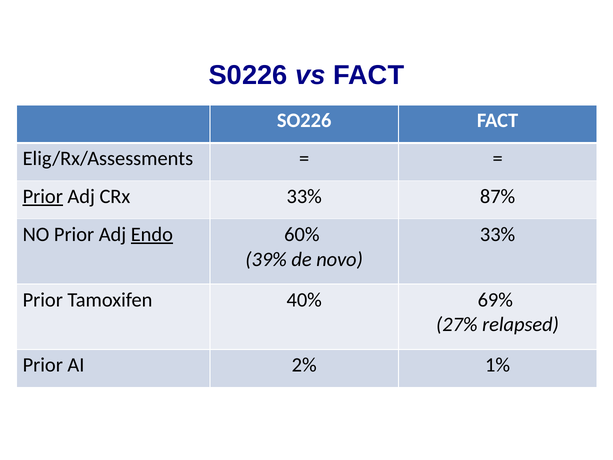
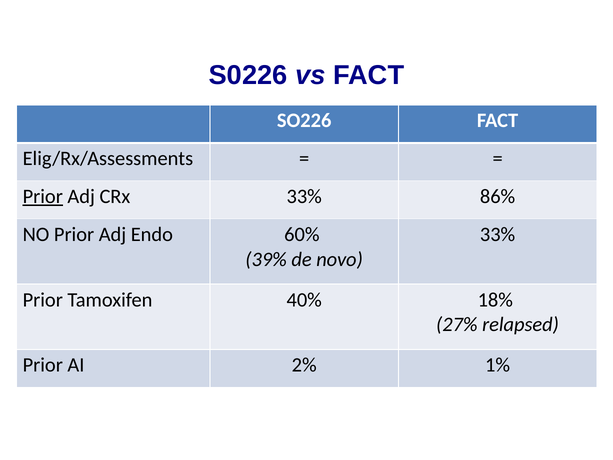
87%: 87% -> 86% (498, 196)
Endo underline: present -> none (152, 234)
69%: 69% -> 18% (495, 300)
